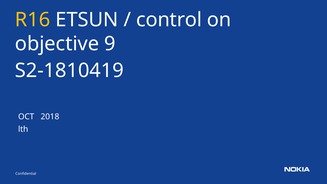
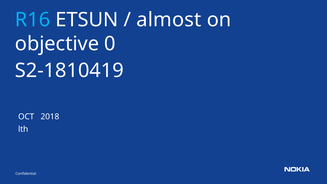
R16 colour: yellow -> light blue (33, 20)
control: control -> almost (169, 20)
9: 9 -> 0 (110, 44)
